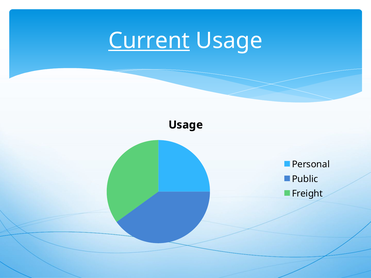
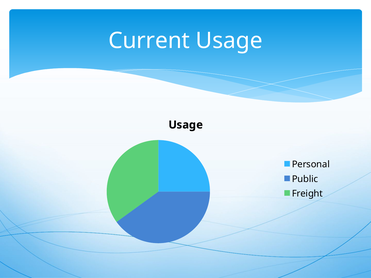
Current underline: present -> none (149, 41)
